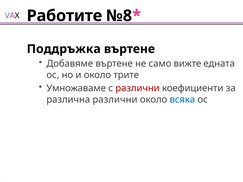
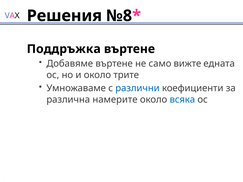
Работите: Работите -> Решения (64, 16)
различни colour: red -> blue (137, 88)
различна различни: различни -> намерите (115, 100)
